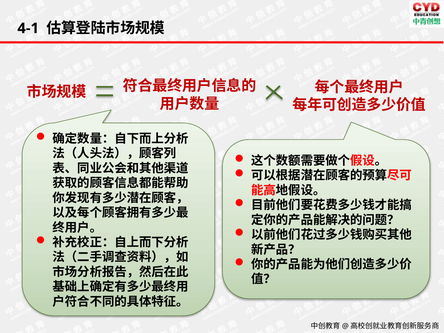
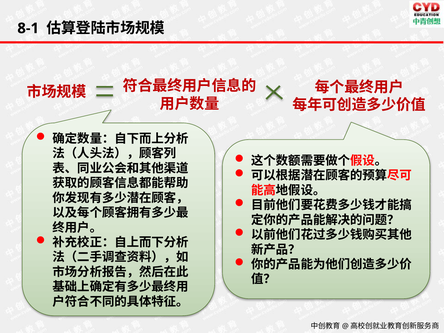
4-1: 4-1 -> 8-1 (28, 28)
